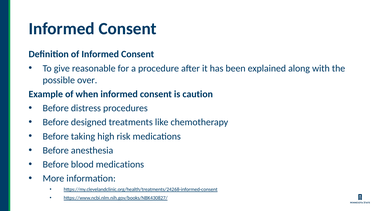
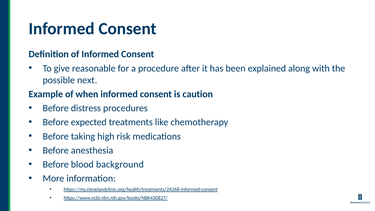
over: over -> next (87, 80)
designed: designed -> expected (89, 122)
blood medications: medications -> background (120, 164)
